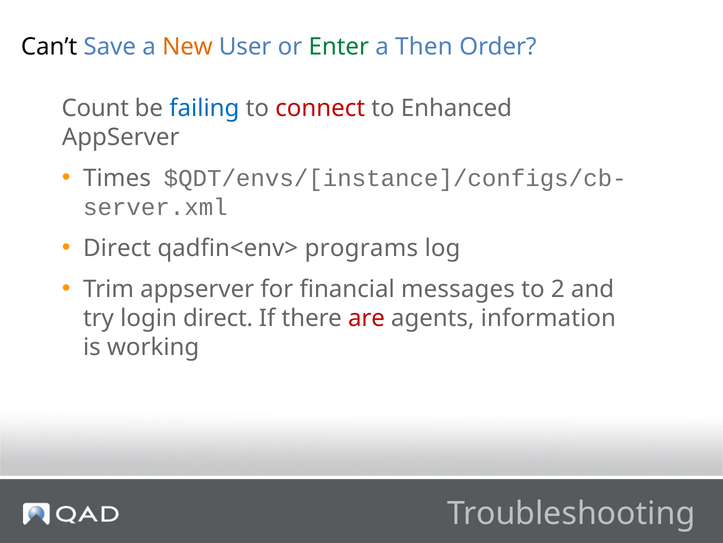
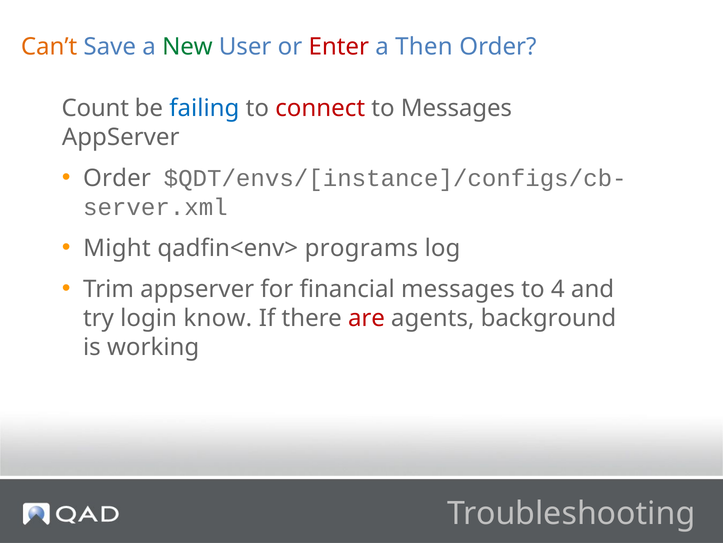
Can’t colour: black -> orange (49, 47)
New colour: orange -> green (187, 47)
Enter colour: green -> red (339, 47)
to Enhanced: Enhanced -> Messages (456, 108)
Times: Times -> Order (117, 178)
Direct: Direct -> Might (117, 248)
2: 2 -> 4 (558, 289)
login direct: direct -> know (218, 318)
information: information -> background (548, 318)
